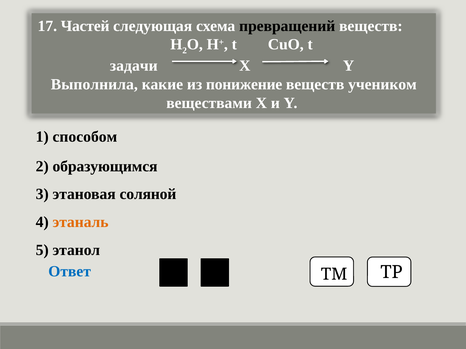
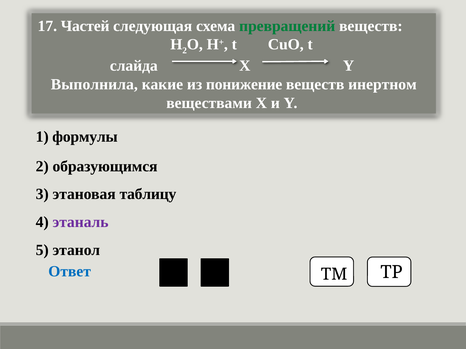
превращений colour: black -> green (287, 26)
задачи: задачи -> слайда (134, 66)
учеником: учеником -> инертном (382, 84)
способом: способом -> формулы (85, 137)
соляной: соляной -> таблицу (148, 194)
этаналь colour: orange -> purple (81, 222)
